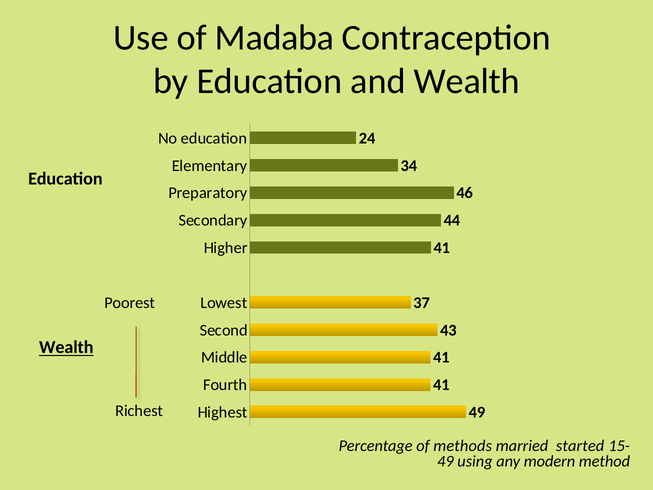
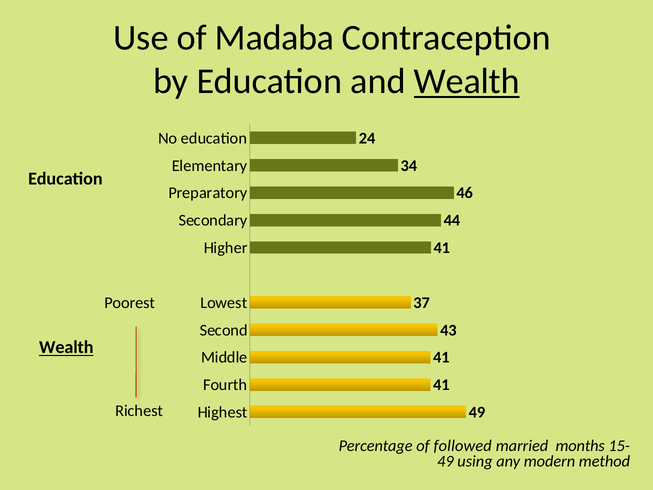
Wealth underline: none -> present (467, 81)
methods: methods -> followed (463, 446)
started: started -> months (580, 446)
